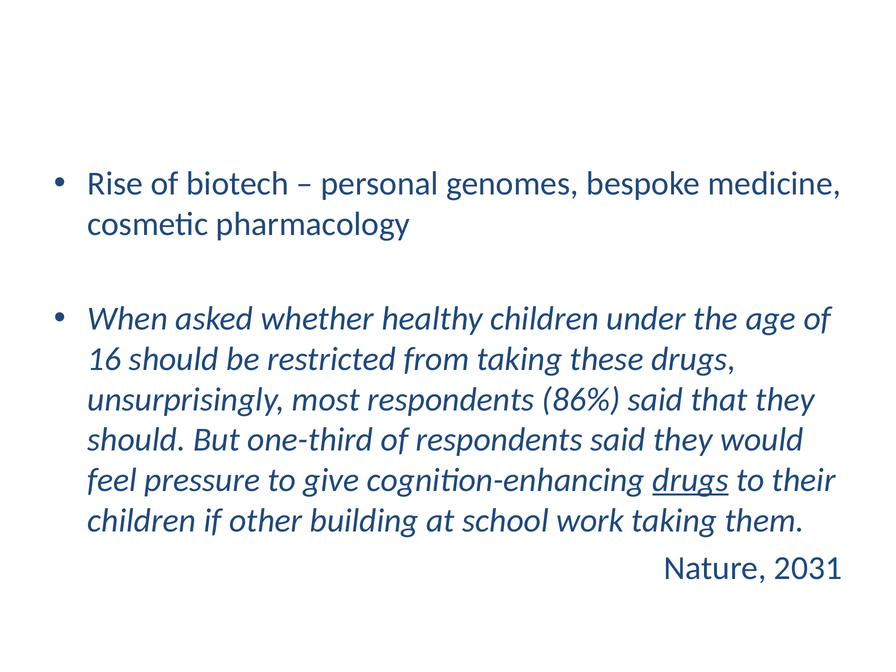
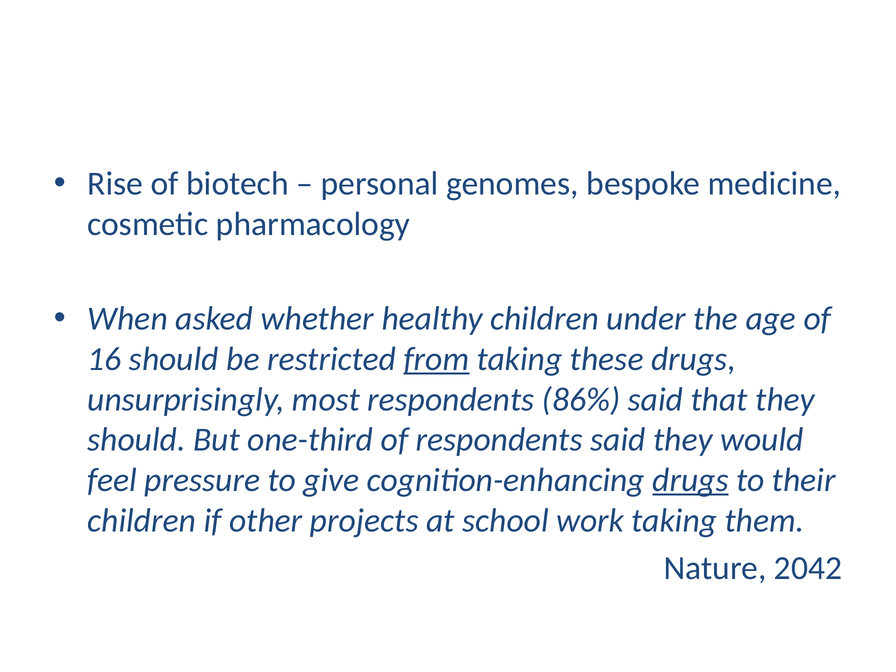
from underline: none -> present (436, 359)
building: building -> projects (364, 521)
2031: 2031 -> 2042 (808, 568)
